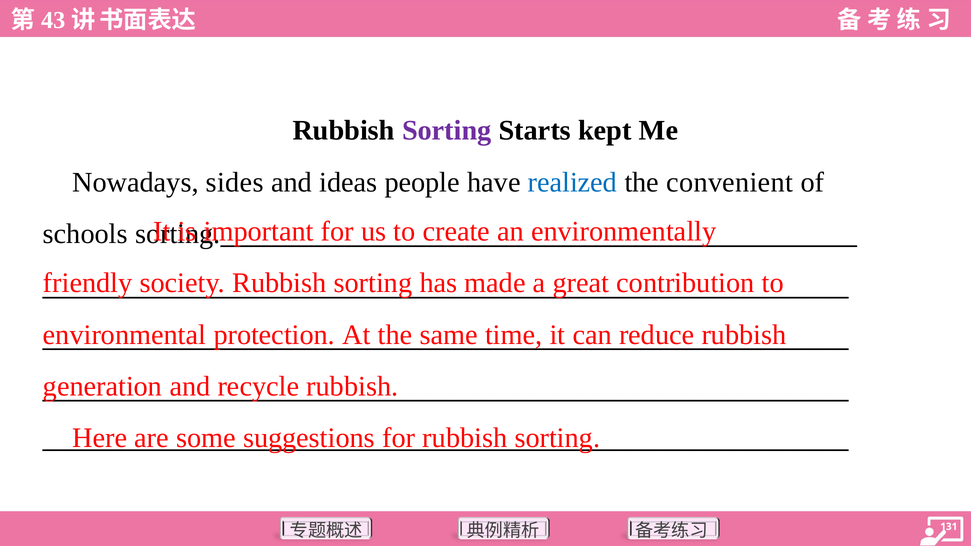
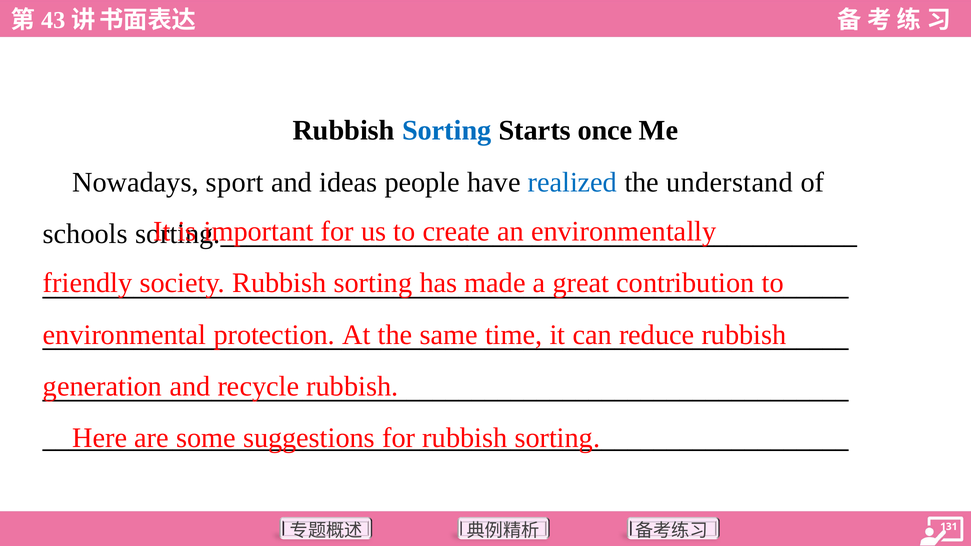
Sorting colour: purple -> blue (447, 131)
kept: kept -> once (605, 131)
sides: sides -> sport (235, 182)
convenient: convenient -> understand (730, 182)
